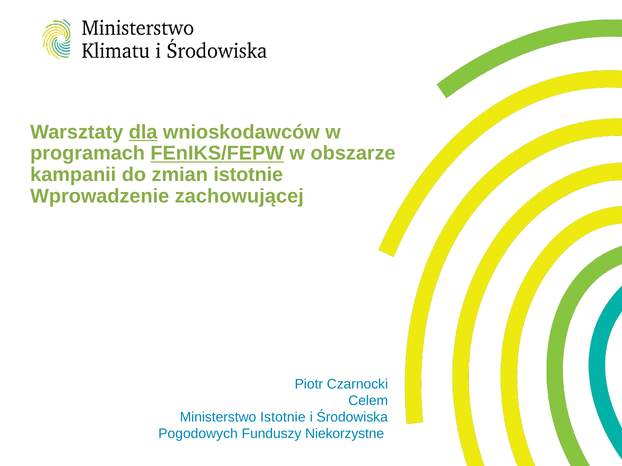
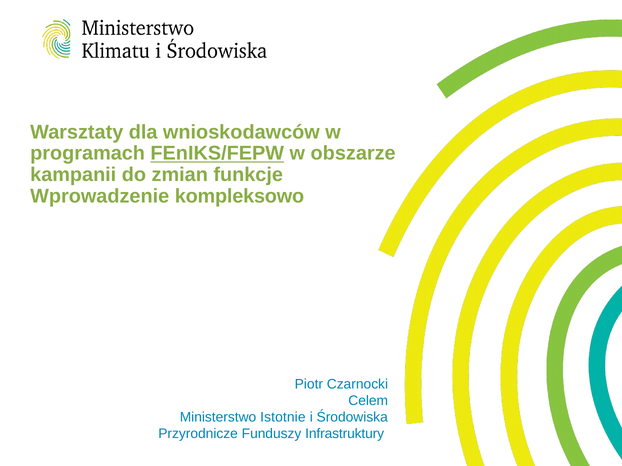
dla underline: present -> none (143, 132)
zmian istotnie: istotnie -> funkcje (248, 175)
zachowującej: zachowującej -> kompleksowo (239, 196)
Pogodowych: Pogodowych -> Przyrodnicze (198, 434)
Niekorzystne: Niekorzystne -> Infrastruktury (345, 434)
